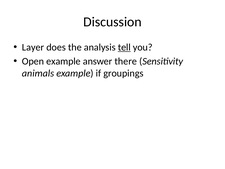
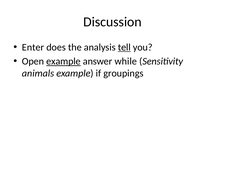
Layer: Layer -> Enter (33, 47)
example underline: none -> present (63, 61)
there: there -> while (126, 61)
